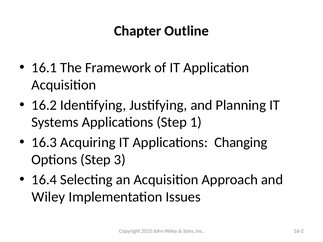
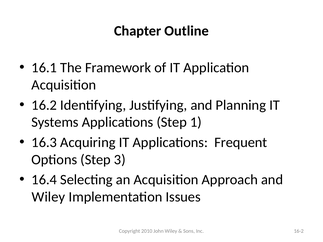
Changing: Changing -> Frequent (241, 142)
